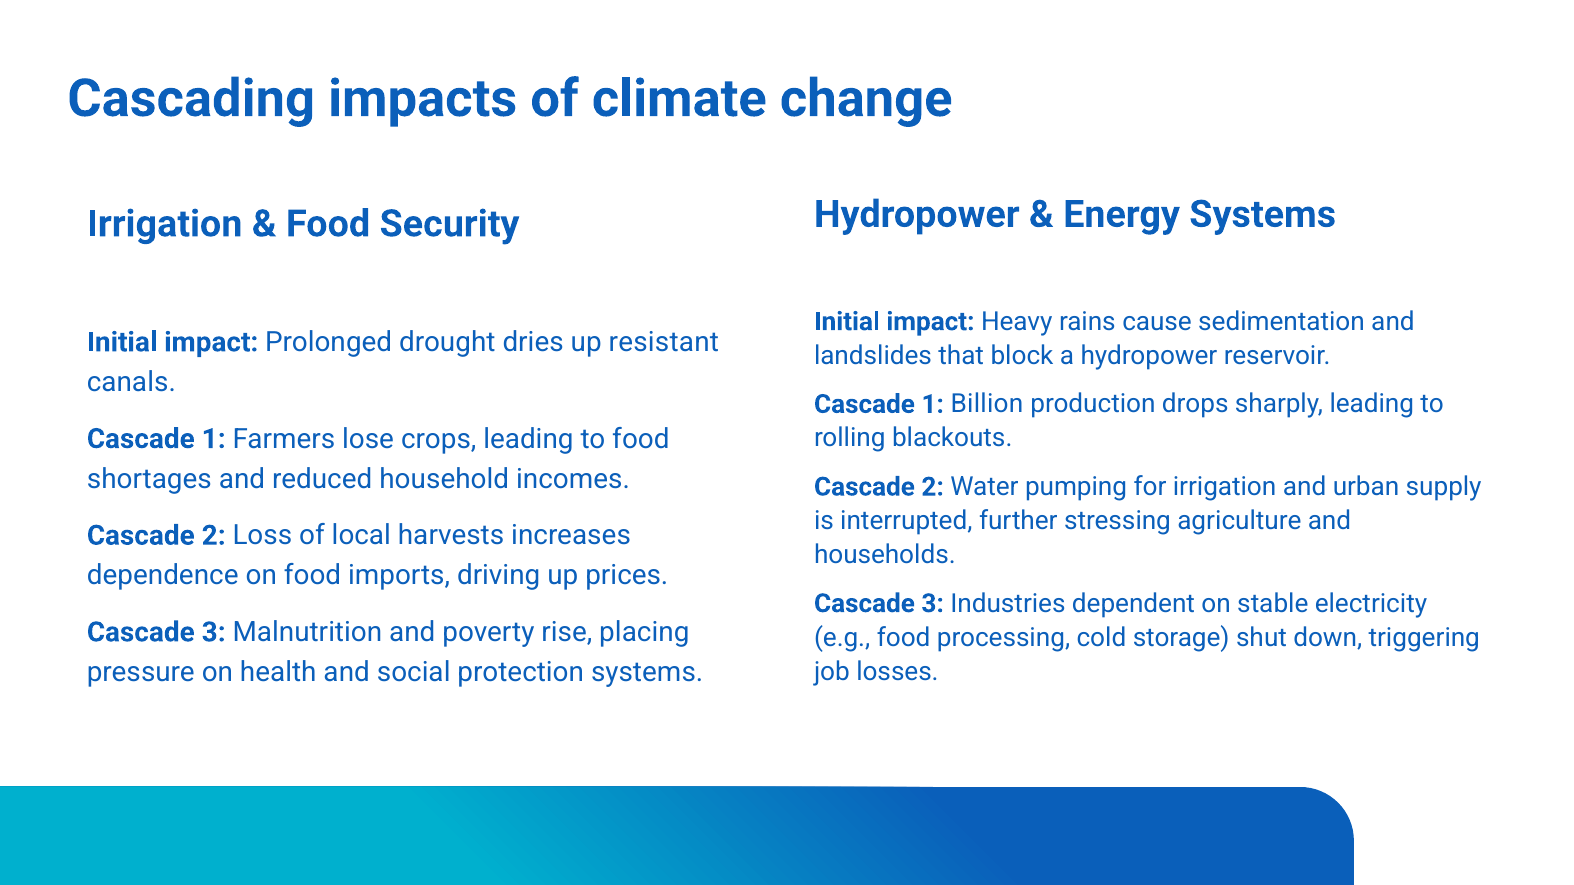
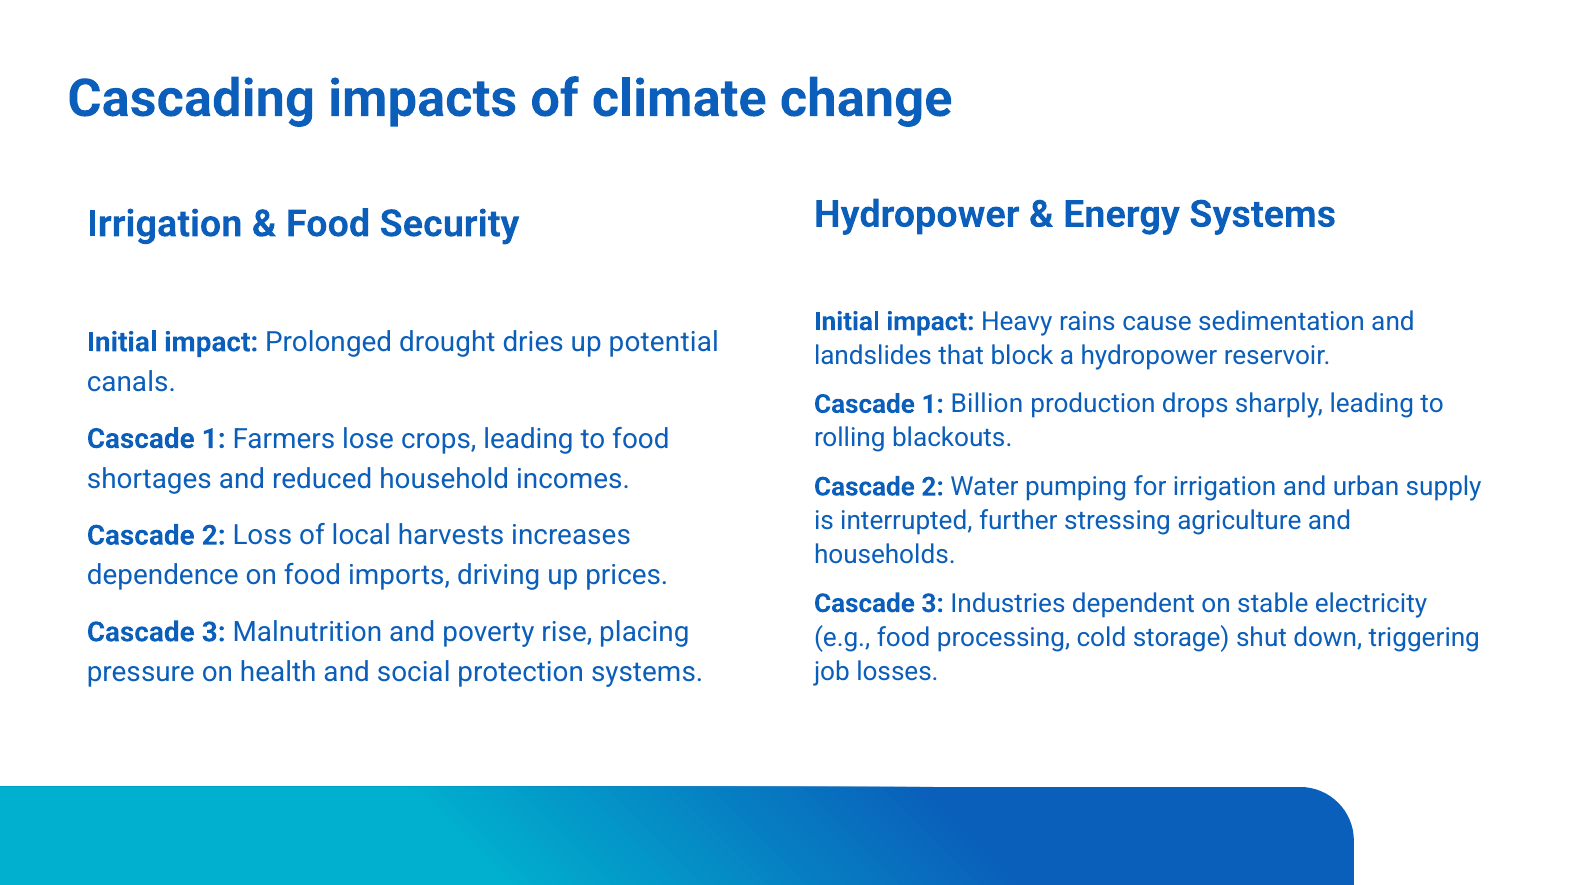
resistant: resistant -> potential (664, 342)
